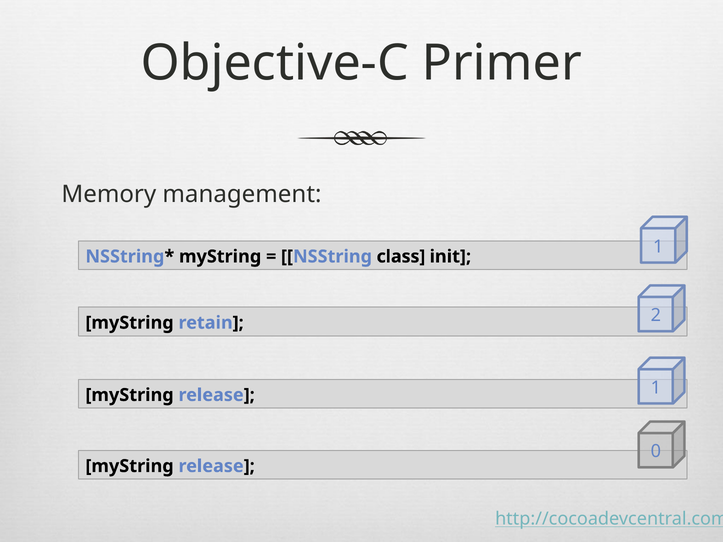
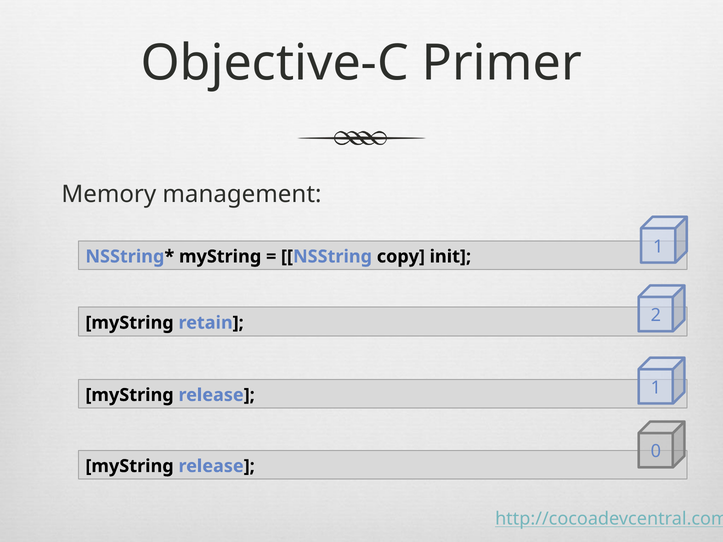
class: class -> copy (401, 257)
